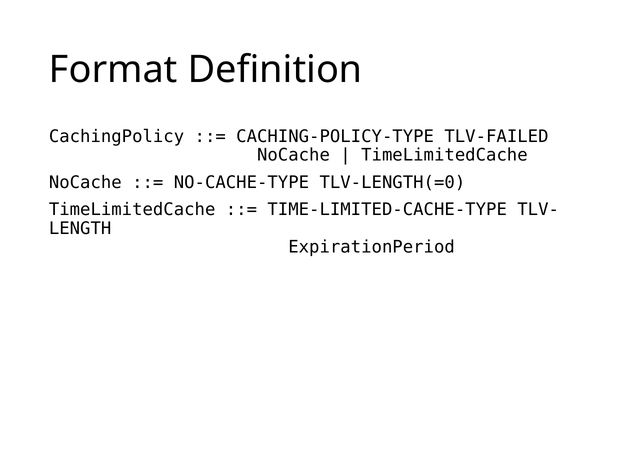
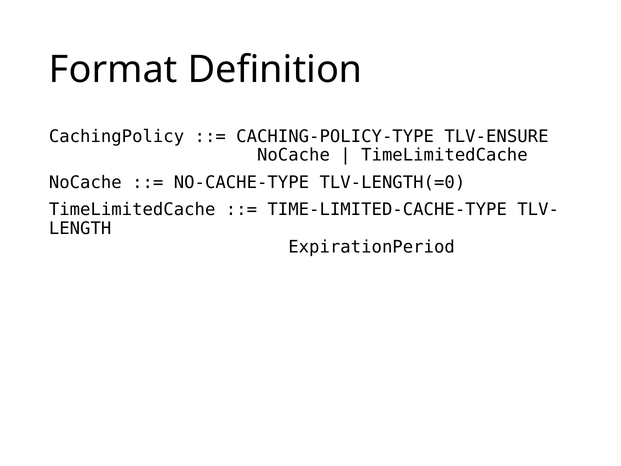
TLV-FAILED: TLV-FAILED -> TLV-ENSURE (496, 136)
